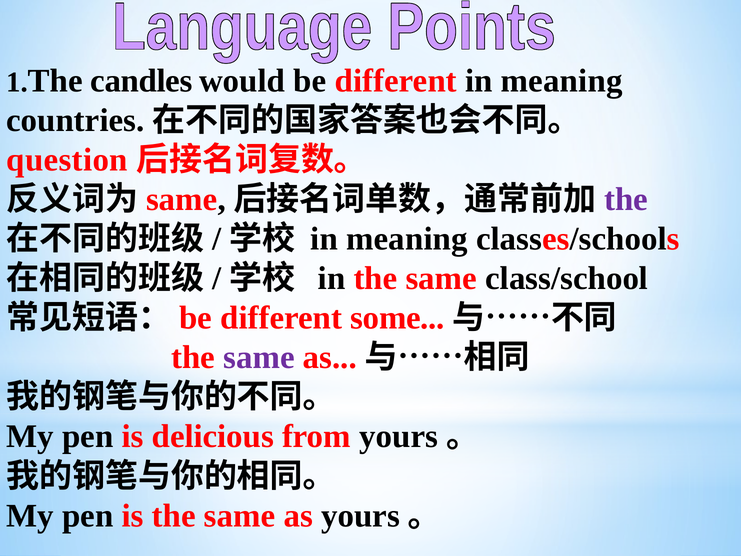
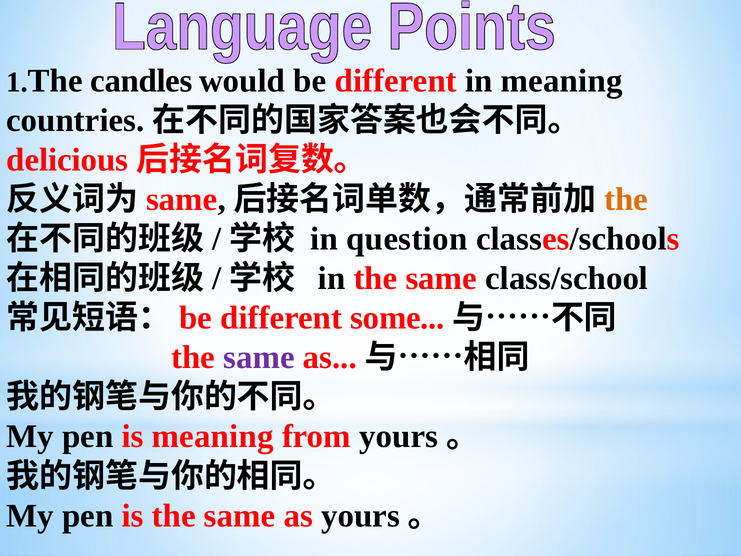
question: question -> delicious (67, 160)
the colour: purple -> orange (626, 199)
meaning: meaning -> question (407, 239)
is delicious: delicious -> meaning (213, 436)
